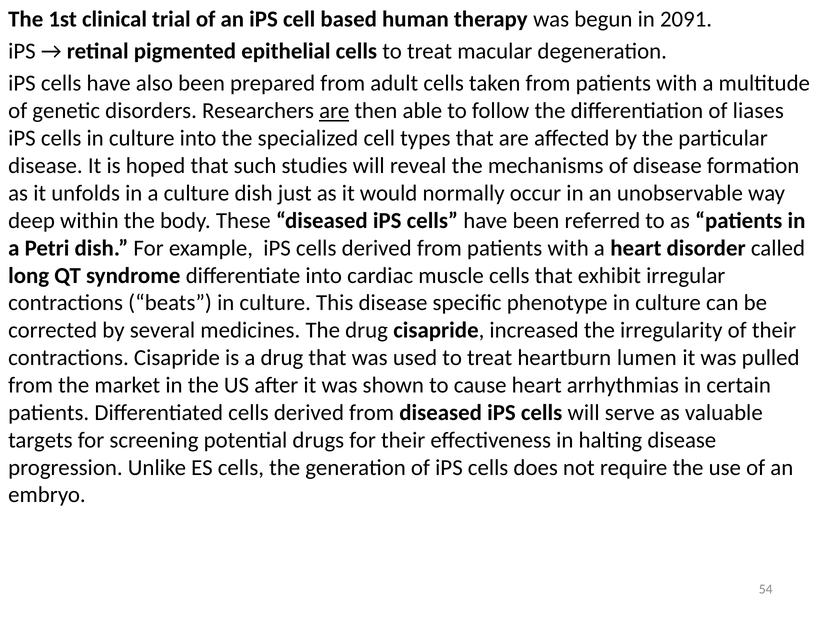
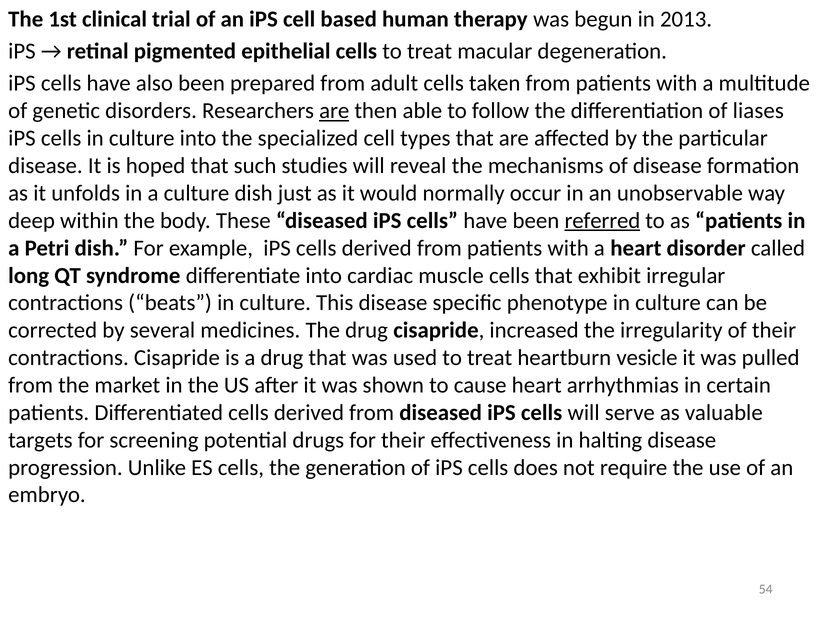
2091: 2091 -> 2013 (686, 19)
referred underline: none -> present (602, 220)
lumen: lumen -> vesicle (647, 357)
